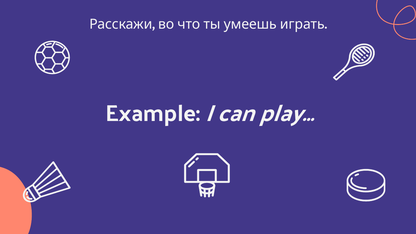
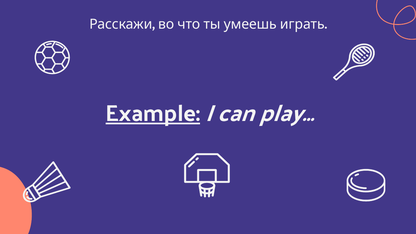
Example underline: none -> present (153, 114)
